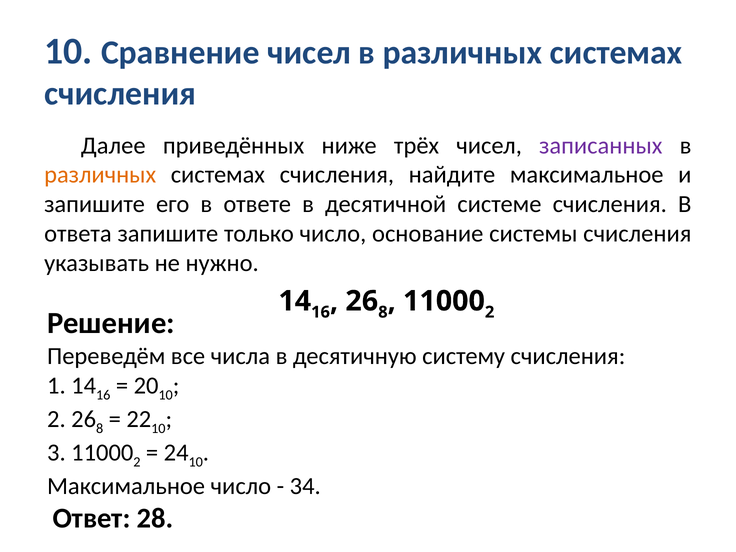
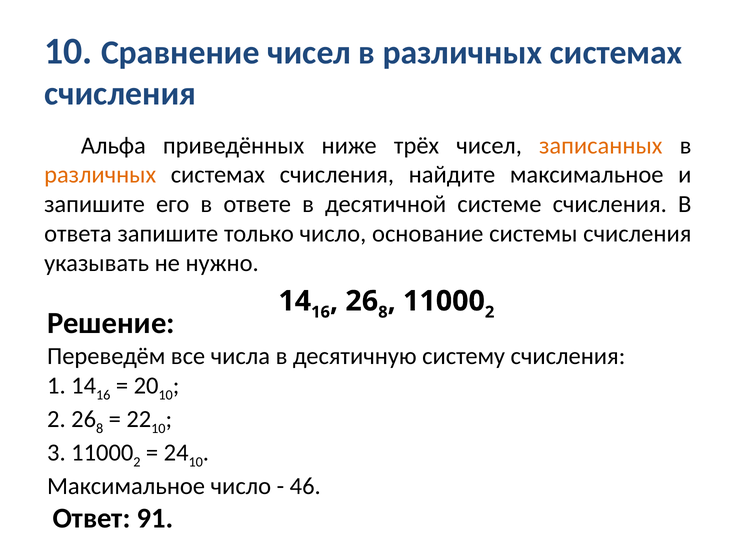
Далее: Далее -> Альфа (113, 145)
записанных colour: purple -> orange (601, 145)
34: 34 -> 46 (305, 486)
28: 28 -> 91 (155, 518)
